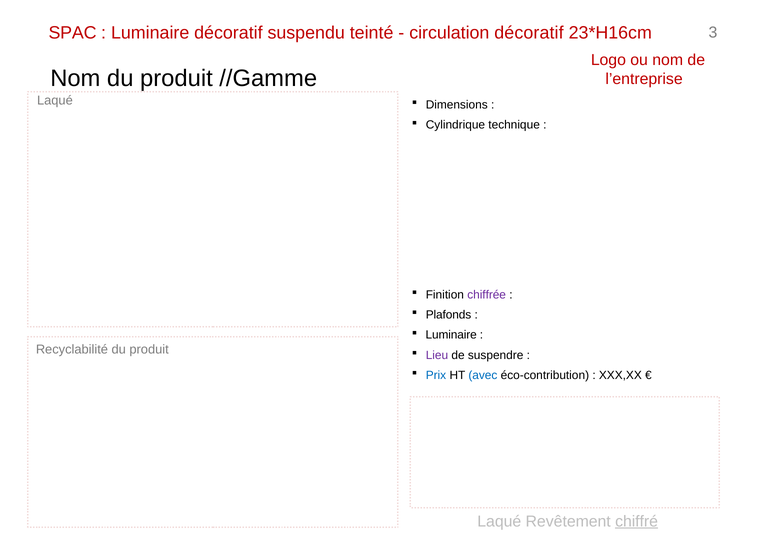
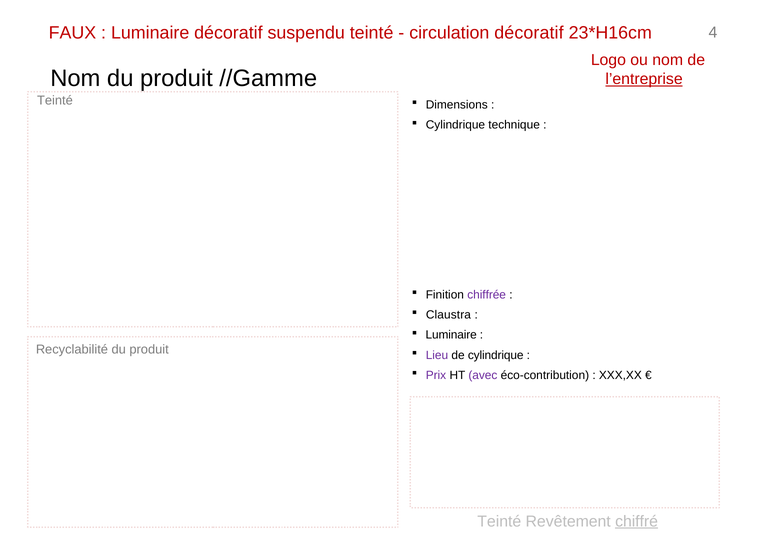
SPAC: SPAC -> FAUX (72, 33)
3: 3 -> 4 (713, 33)
l’entreprise underline: none -> present (644, 79)
Laqué: Laqué -> Teinté (55, 101)
Plafonds: Plafonds -> Claustra (448, 315)
de suspendre: suspendre -> cylindrique (496, 355)
Prix colour: blue -> purple (436, 375)
avec colour: blue -> purple (483, 375)
Laqué: Laqué -> Teinté (499, 521)
